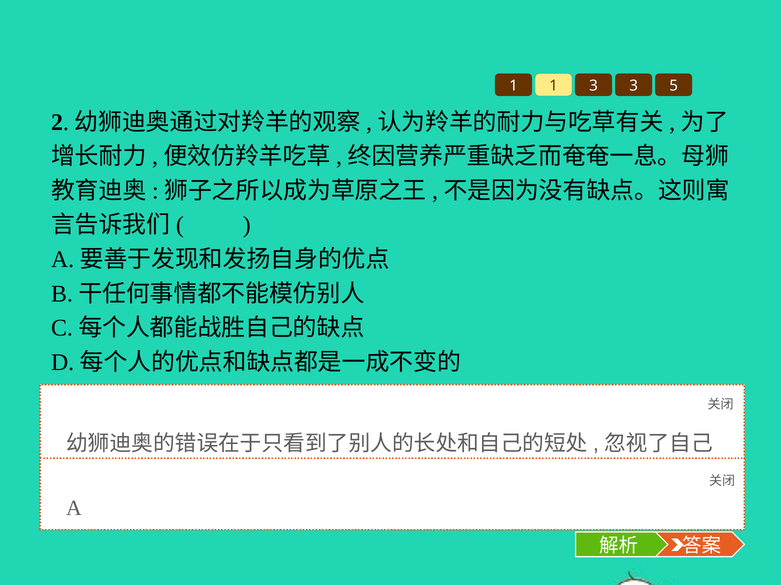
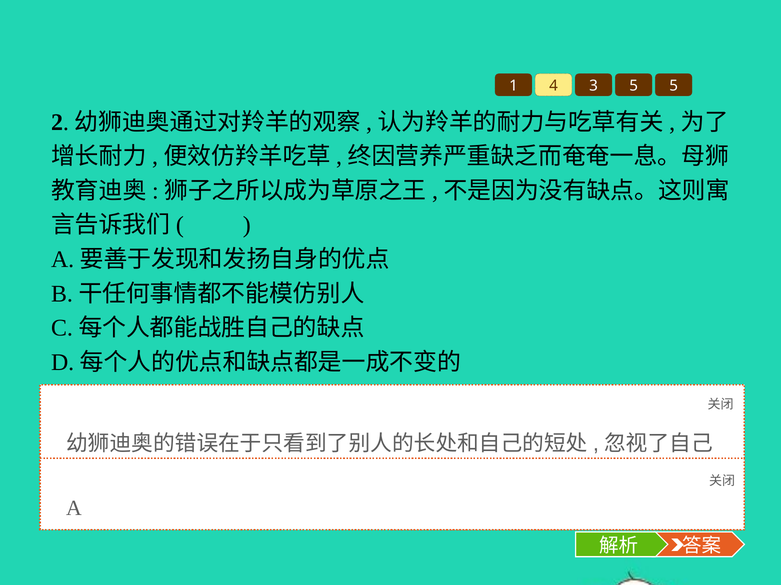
1 1: 1 -> 4 (554, 86)
3 3: 3 -> 5 (634, 86)
